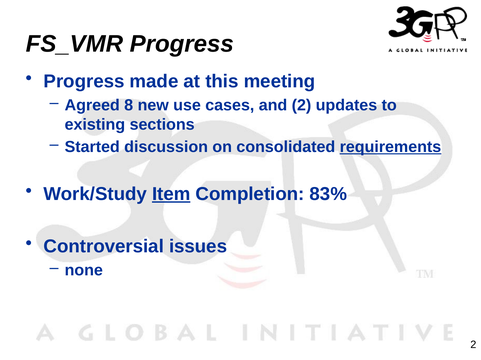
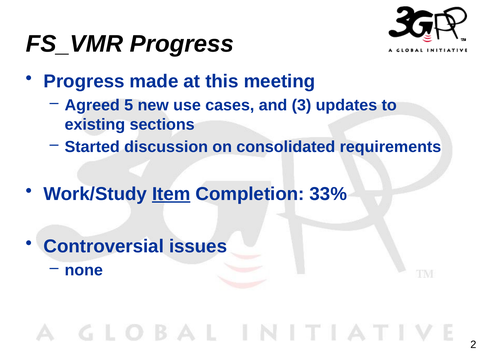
8: 8 -> 5 (129, 105)
and 2: 2 -> 3 (302, 105)
requirements underline: present -> none (390, 147)
83%: 83% -> 33% (328, 194)
